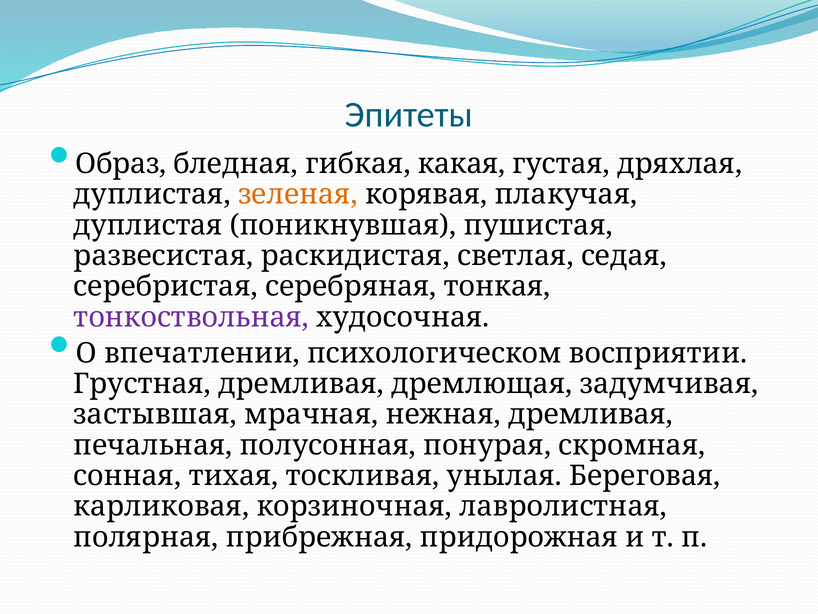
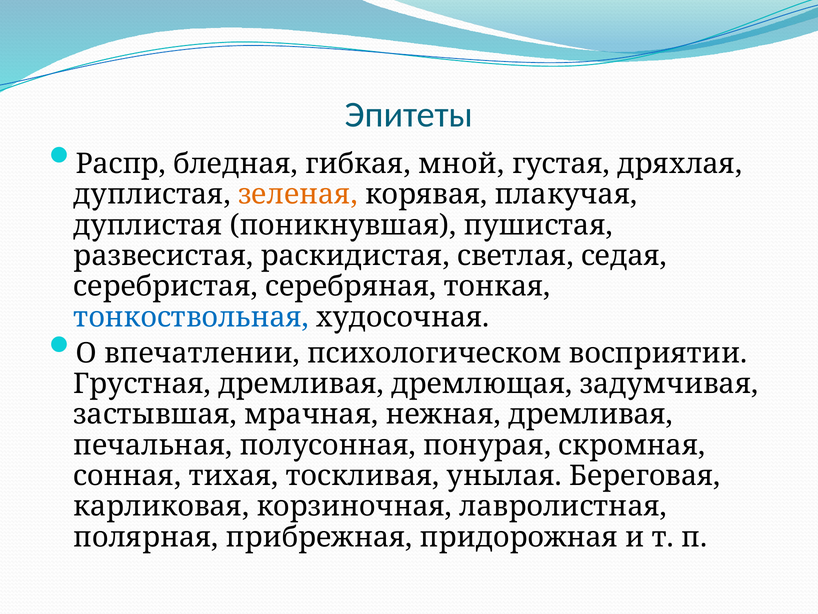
Образ: Образ -> Распр (121, 164)
какая: какая -> мной (461, 164)
тонкоствольная colour: purple -> blue (191, 317)
